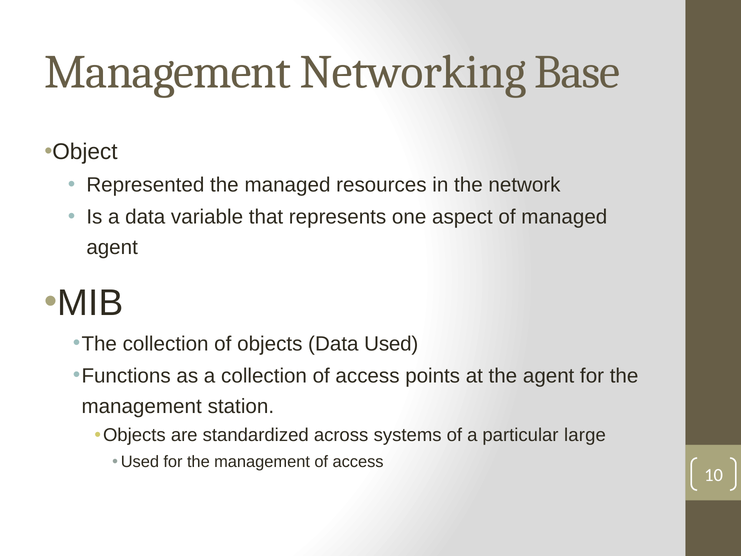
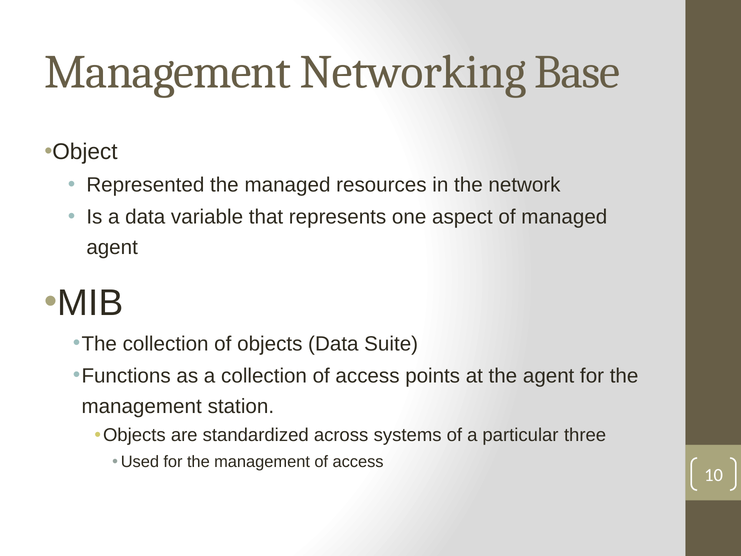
Data Used: Used -> Suite (391, 344)
large: large -> three (585, 435)
